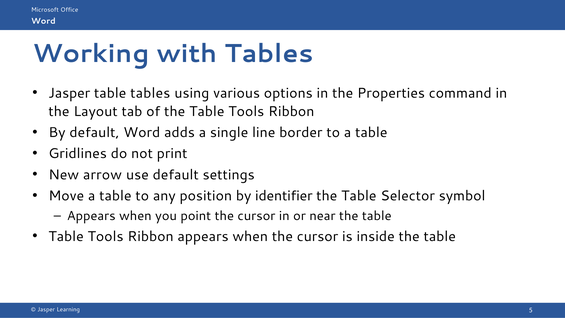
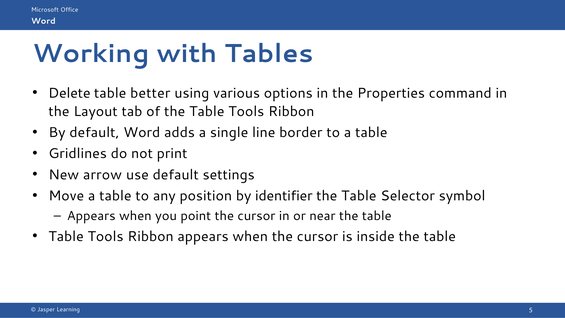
Jasper: Jasper -> Delete (69, 93)
table tables: tables -> better (150, 93)
